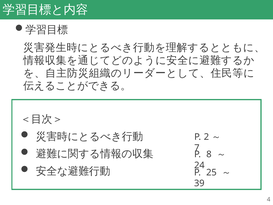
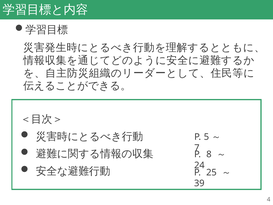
2: 2 -> 5 (206, 137)
